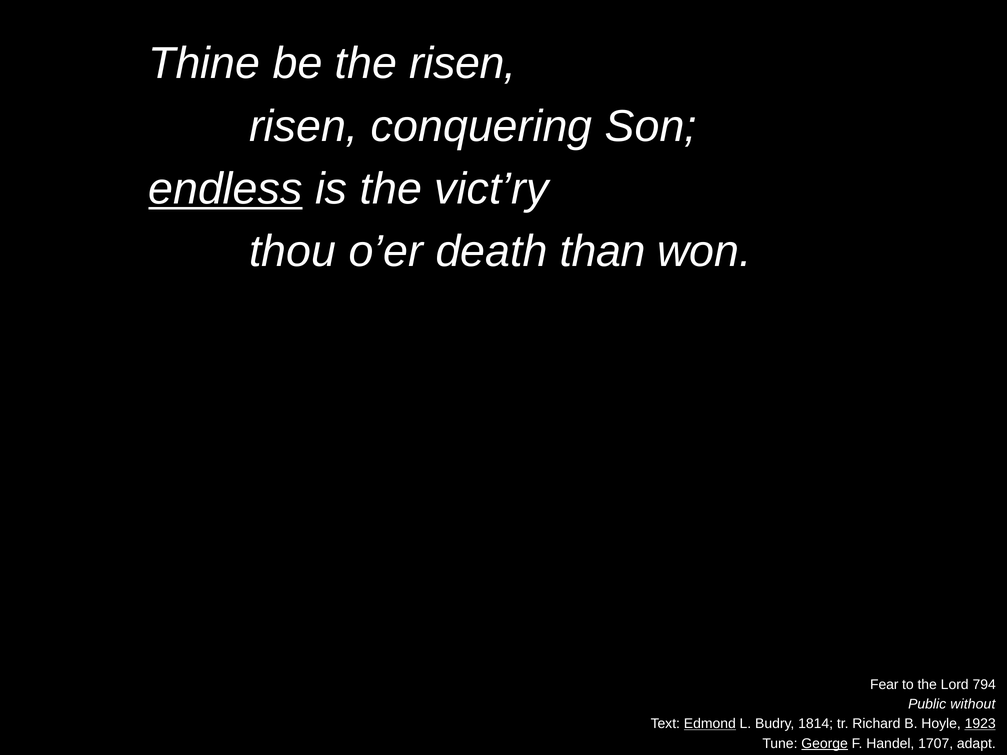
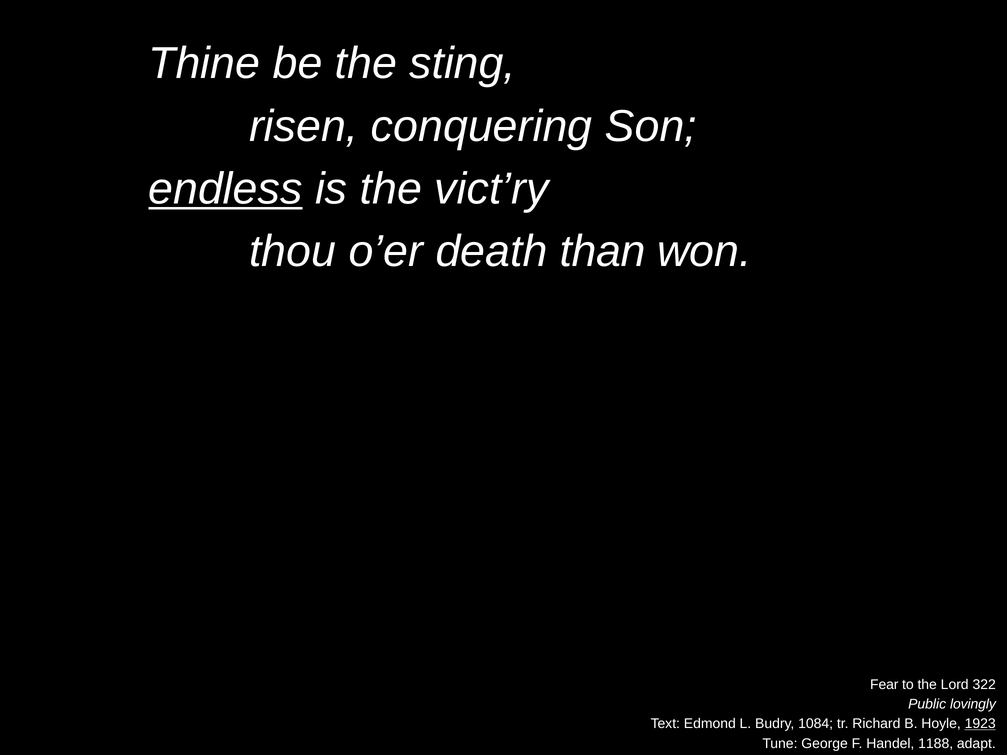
the risen: risen -> sting (463, 64)
794: 794 -> 322 (984, 685)
without: without -> lovingly (973, 704)
Edmond underline: present -> none (710, 724)
1814: 1814 -> 1084 (816, 724)
George underline: present -> none (825, 744)
1707: 1707 -> 1188 (936, 744)
